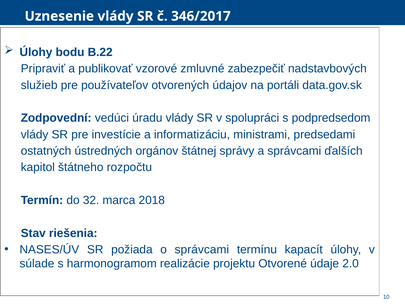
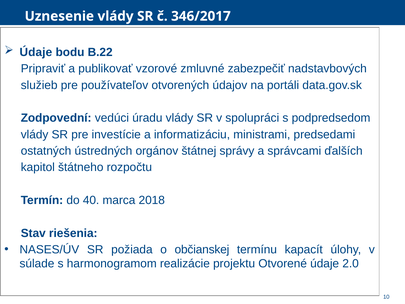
Úlohy: Úlohy -> Údaje (36, 52)
32: 32 -> 40 (91, 200)
o správcami: správcami -> občianskej (202, 249)
